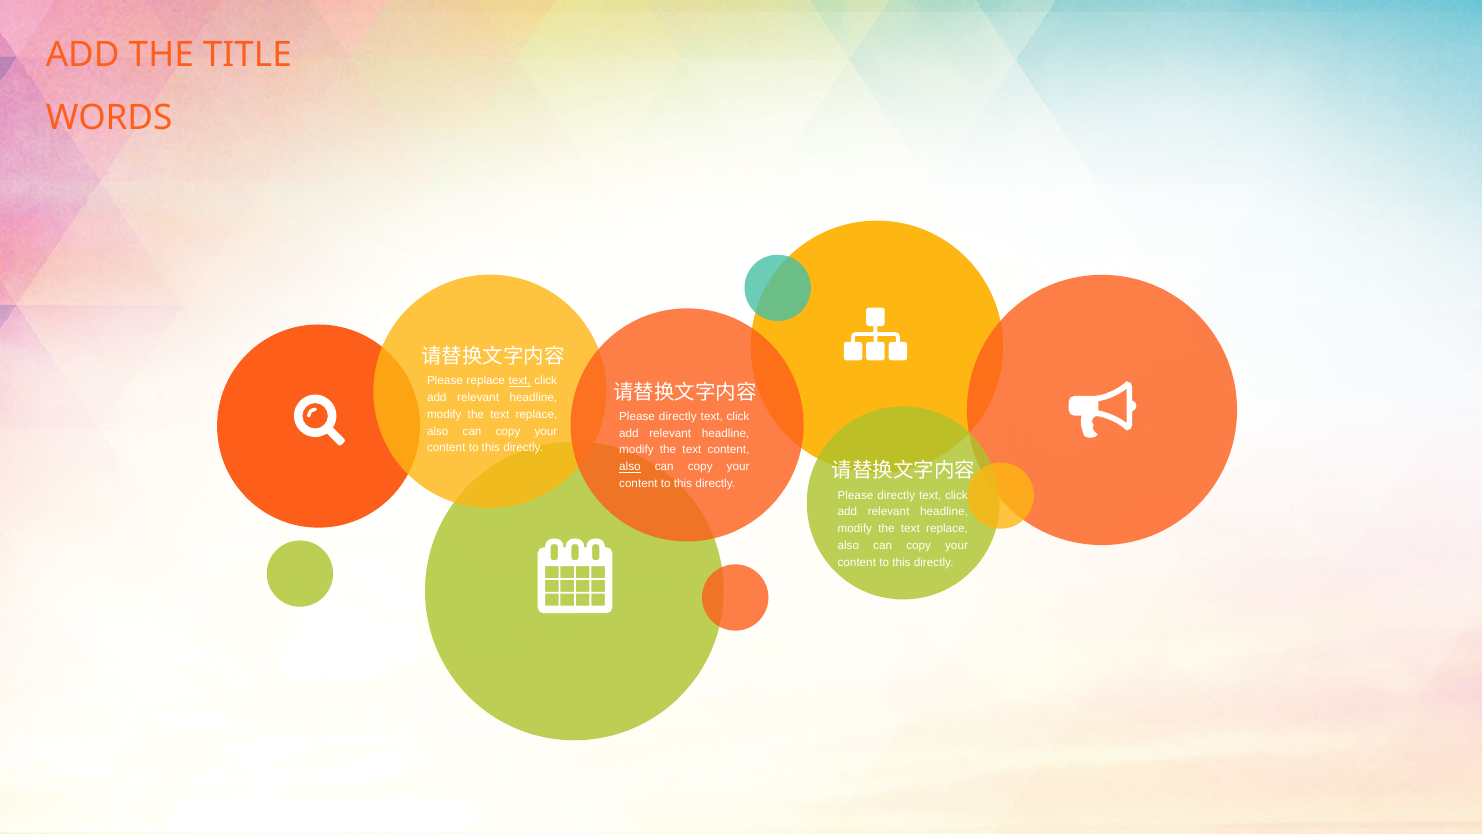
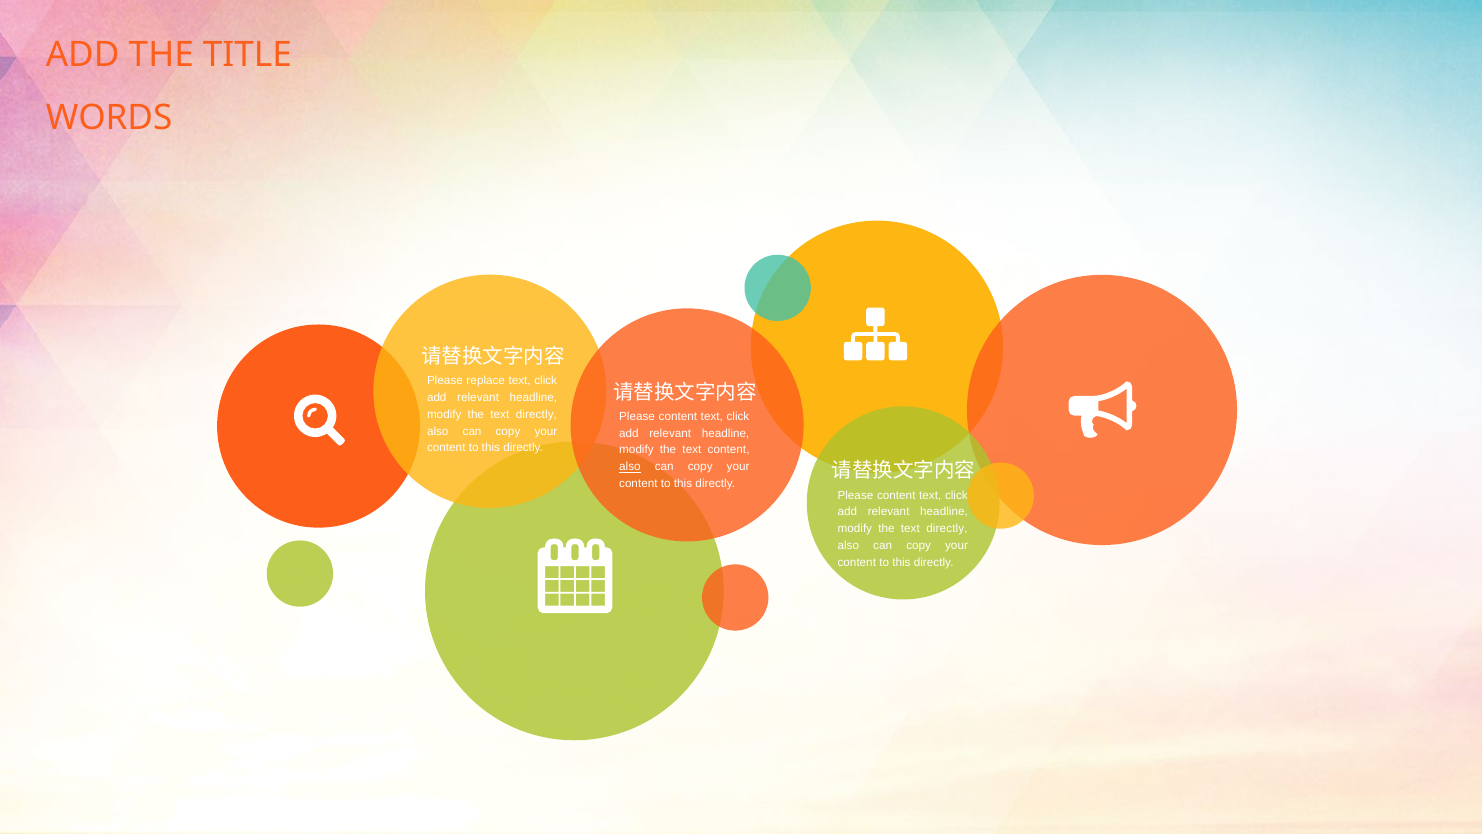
text underline: present -> none (520, 381)
replace: replace -> directly (536, 414)
directly: directly -> content (678, 416)
directly: directly -> content (896, 495)
replace: replace -> directly (947, 529)
